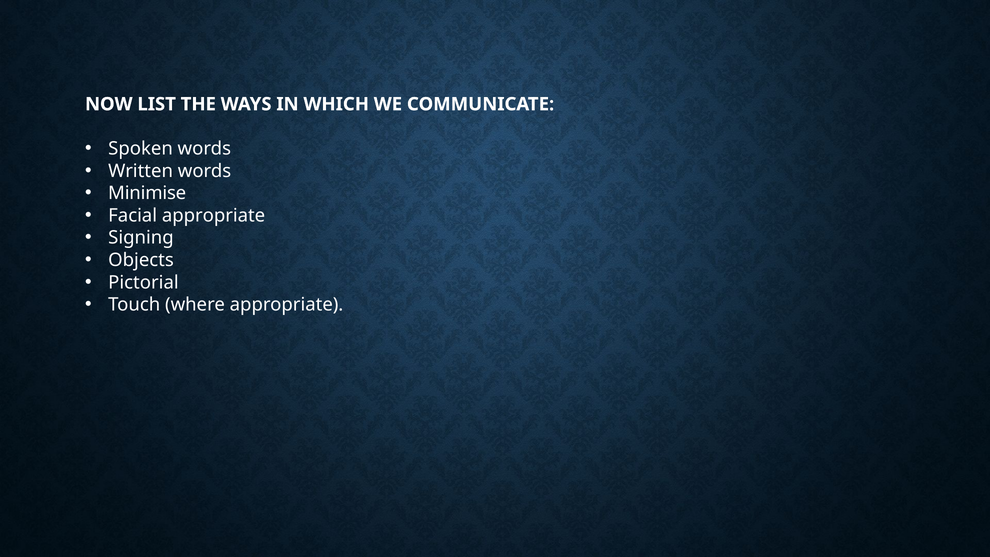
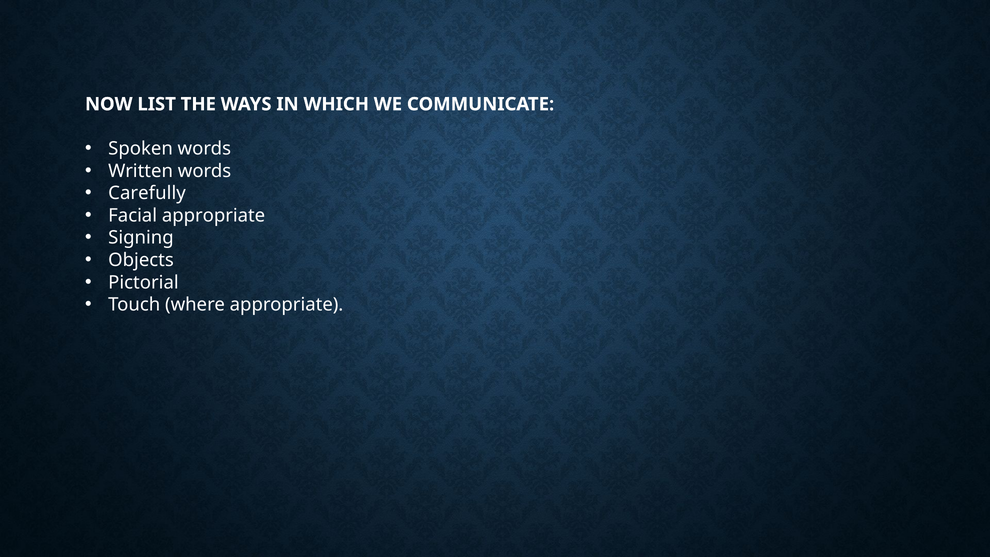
Minimise: Minimise -> Carefully (147, 193)
